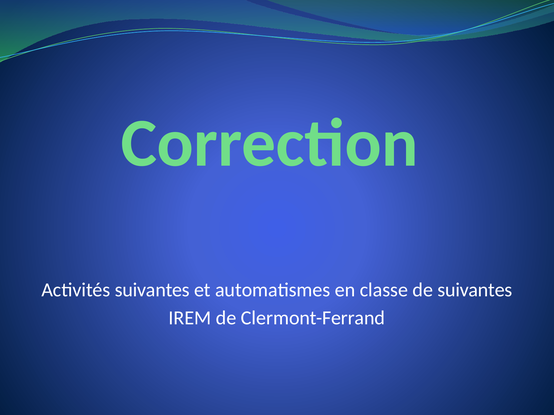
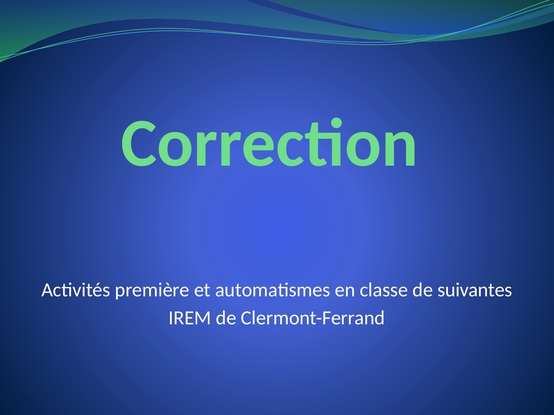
Activités suivantes: suivantes -> première (152, 290)
